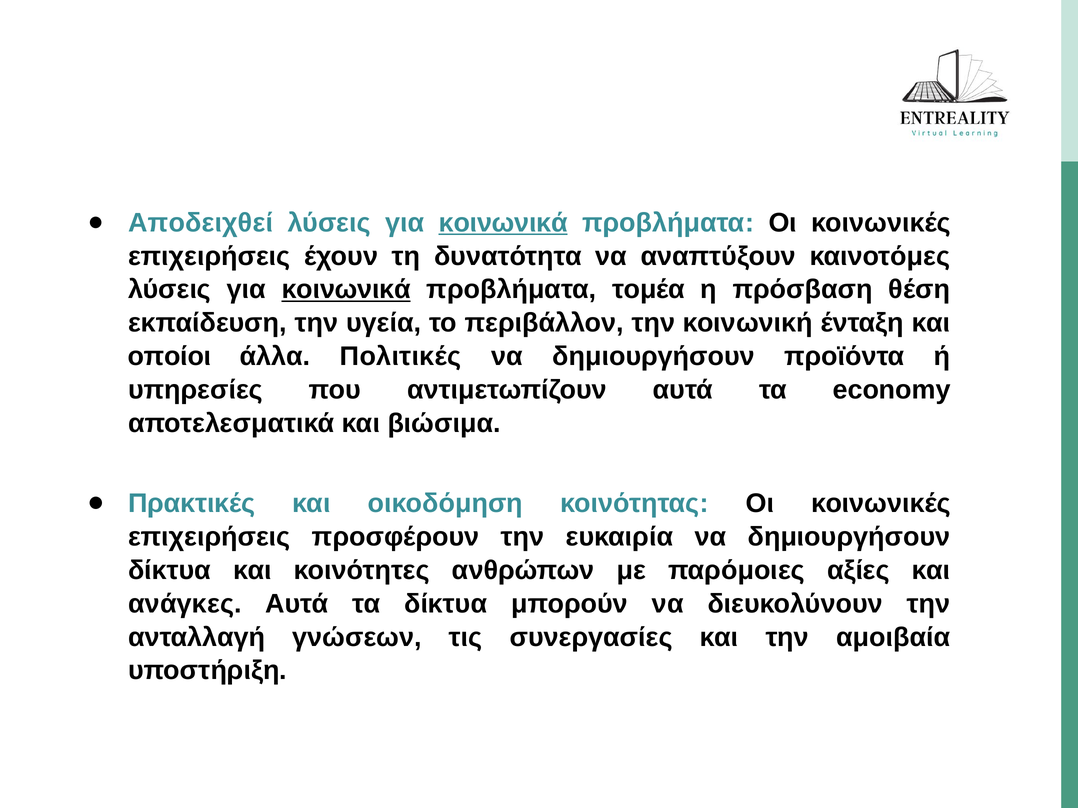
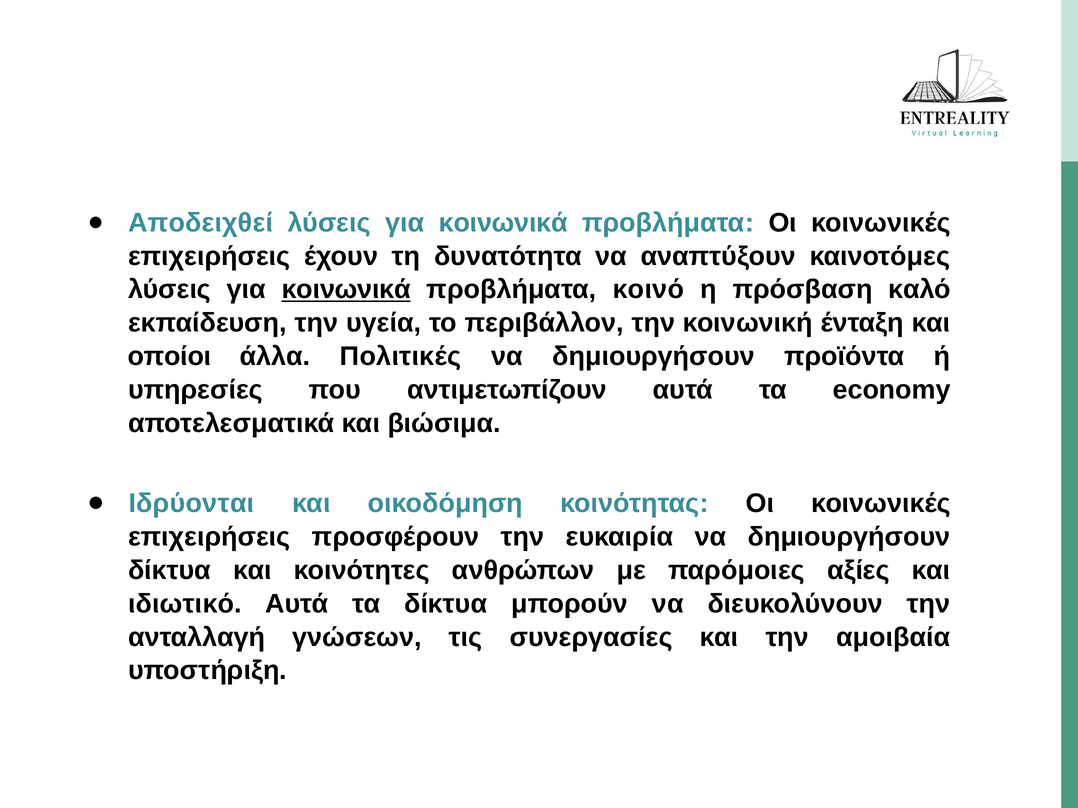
κοινωνικά underline: present -> none (503, 223)
τομέα: τομέα -> κοινό (648, 290)
θέση: θέση -> καλό (920, 290)
Πρακτικές: Πρακτικές -> Ιδρύονται (191, 504)
ανάγκες: ανάγκες -> ιδιωτικό (185, 604)
